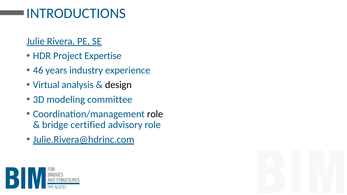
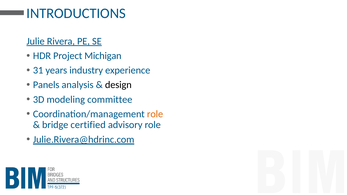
Expertise: Expertise -> Michigan (103, 56)
46: 46 -> 31 (38, 70)
Virtual: Virtual -> Panels (46, 85)
role colour: black -> orange (155, 114)
